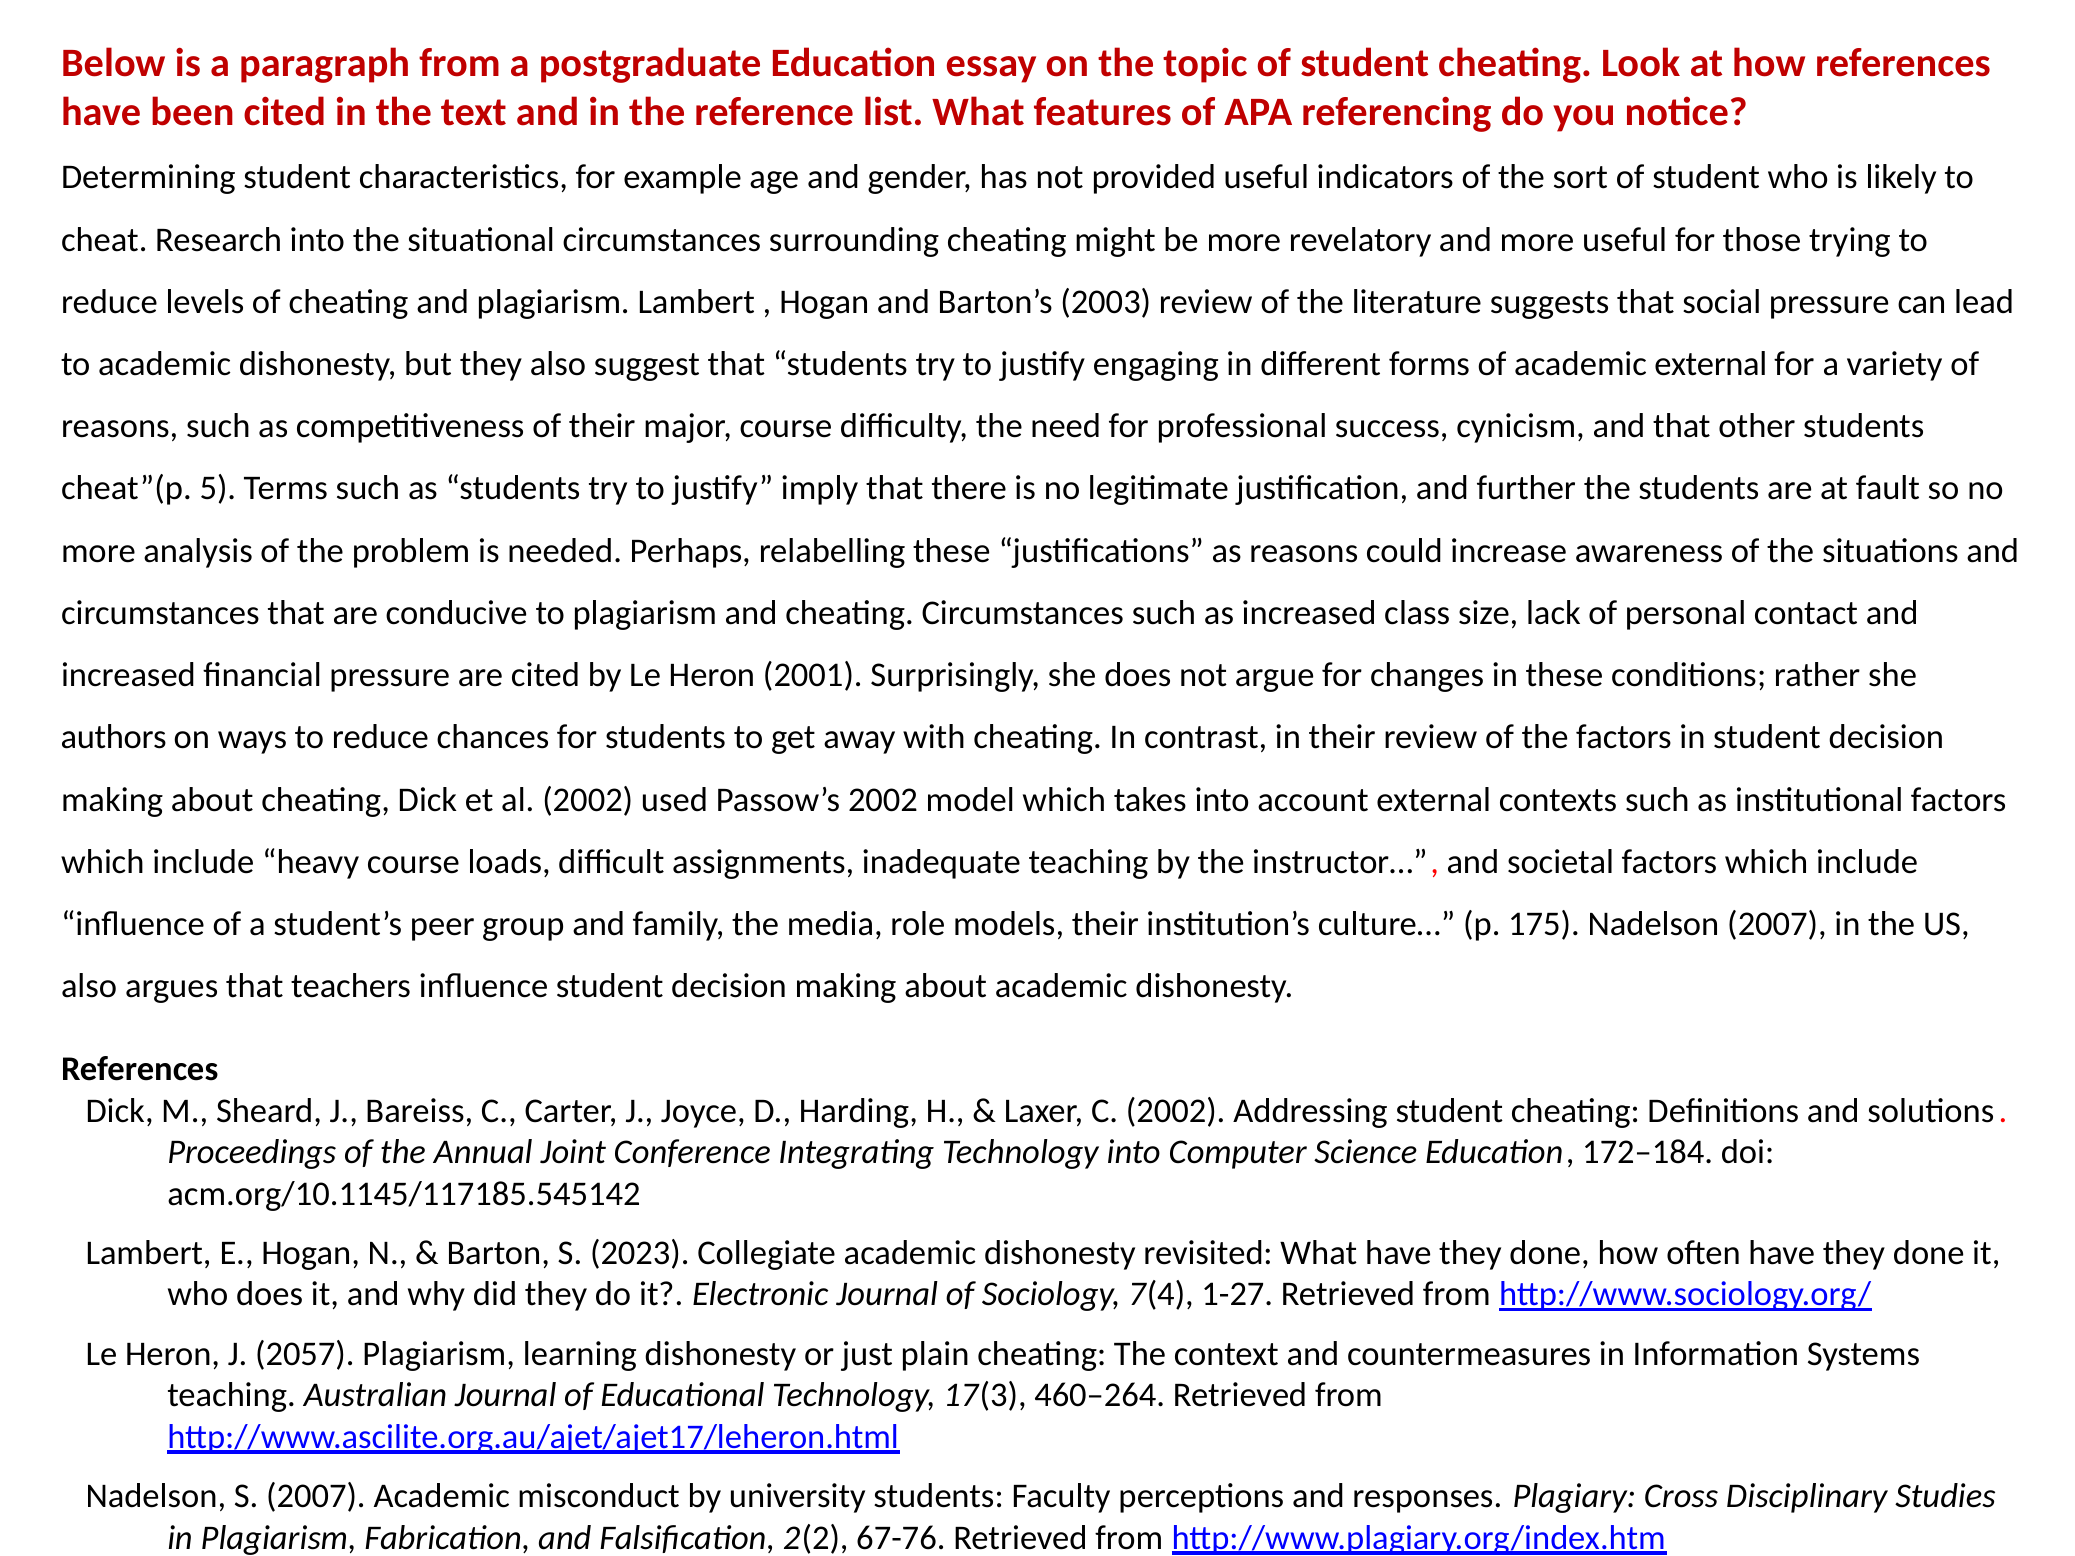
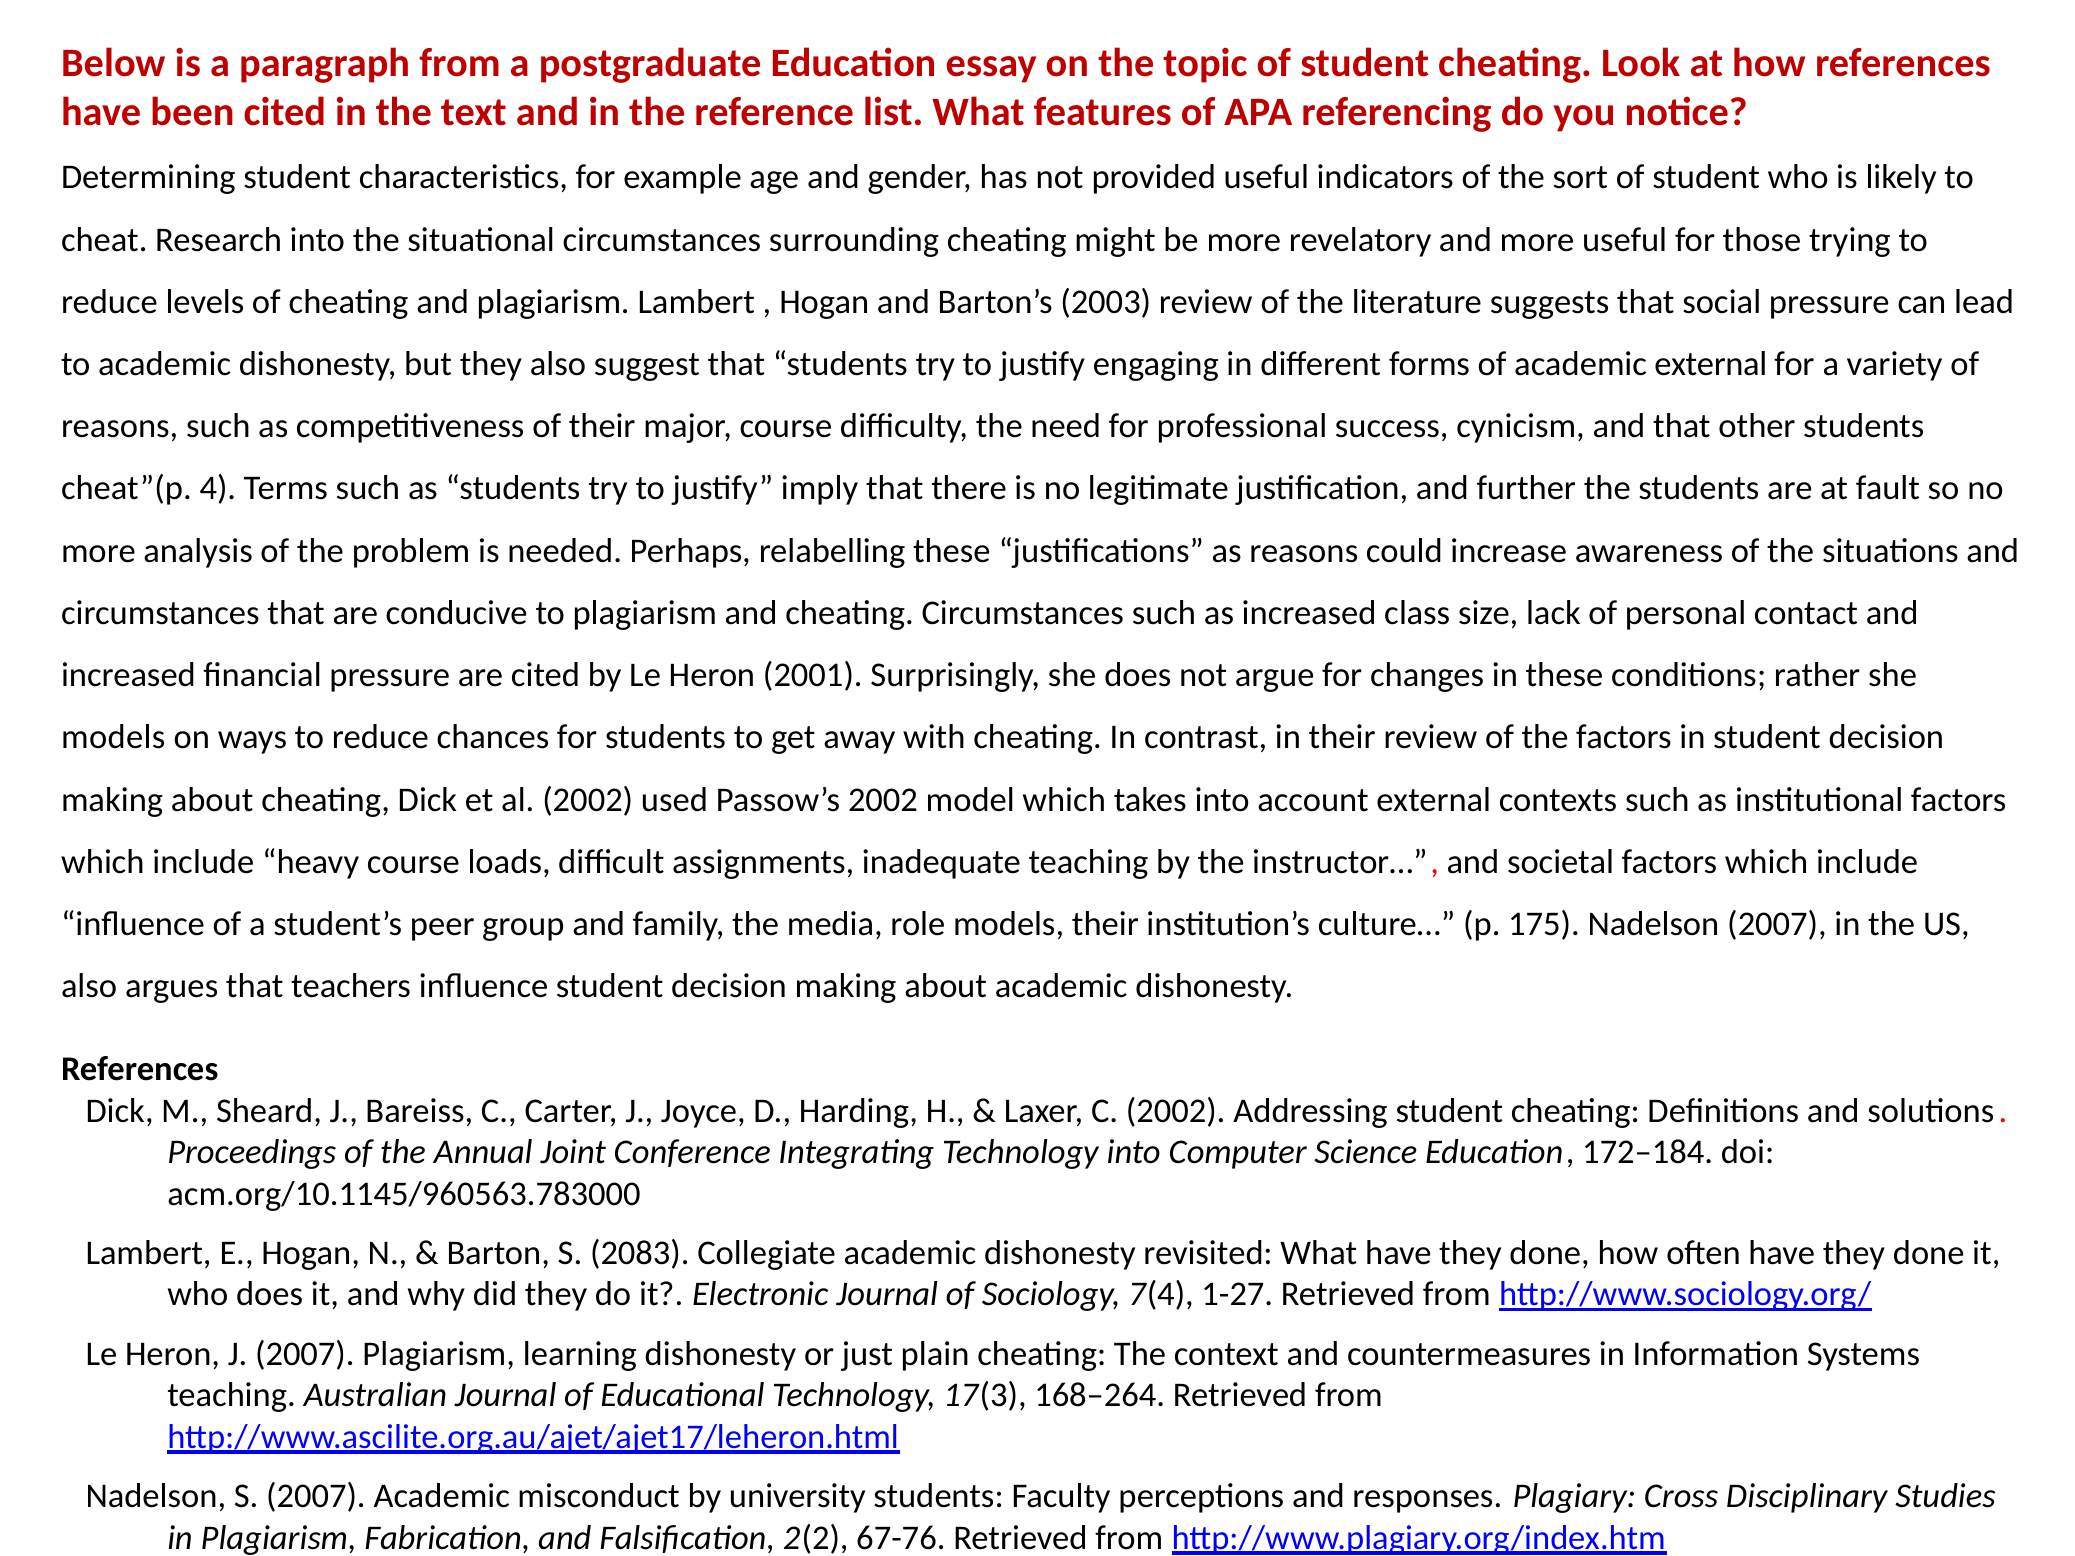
5: 5 -> 4 (218, 489)
authors: authors -> models (113, 738)
acm.org/10.1145/117185.545142: acm.org/10.1145/117185.545142 -> acm.org/10.1145/960563.783000 (404, 1194)
2023: 2023 -> 2083 (640, 1253)
J 2057: 2057 -> 2007 (305, 1354)
460–264: 460–264 -> 168–264 (1100, 1395)
